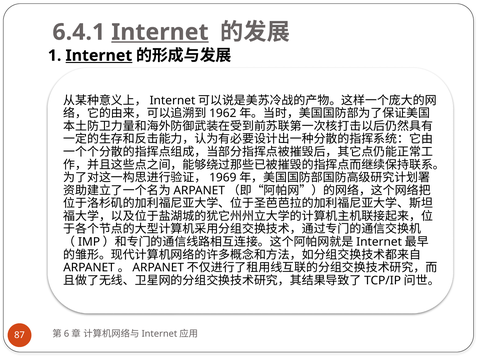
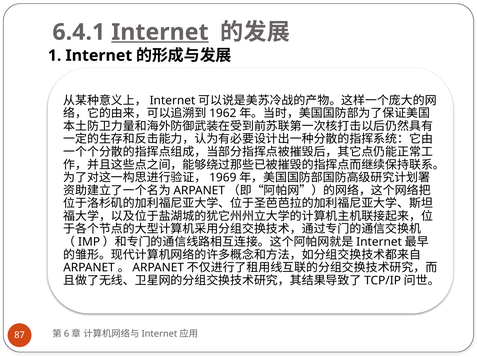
Internet underline: present -> none (99, 56)
